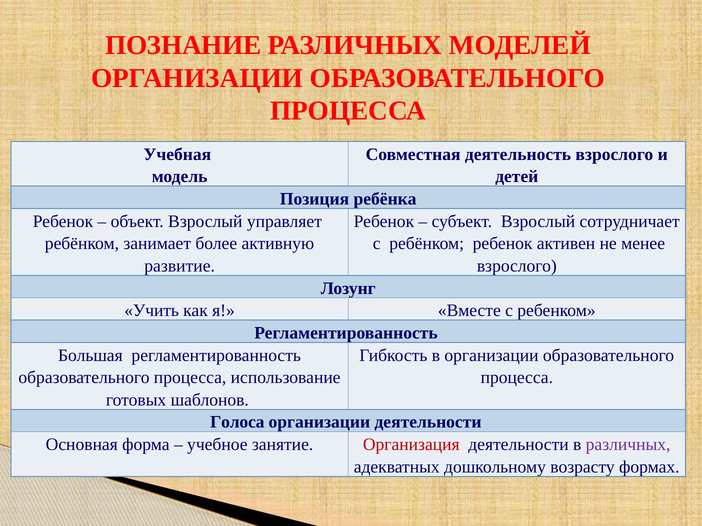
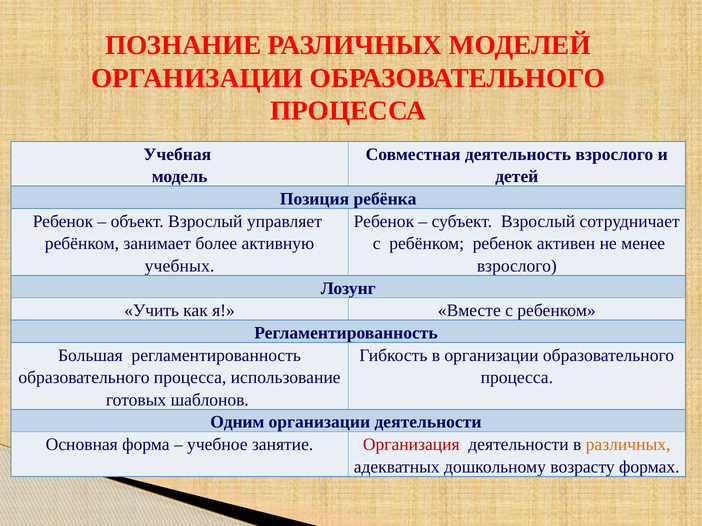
развитие: развитие -> учебных (180, 266)
Голоса: Голоса -> Одним (237, 423)
различных colour: purple -> orange (628, 445)
